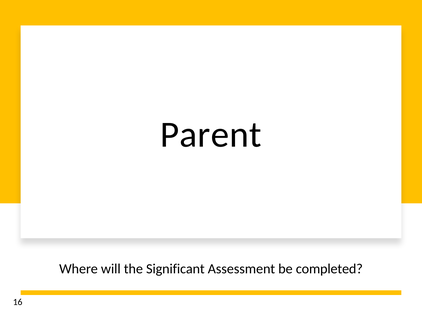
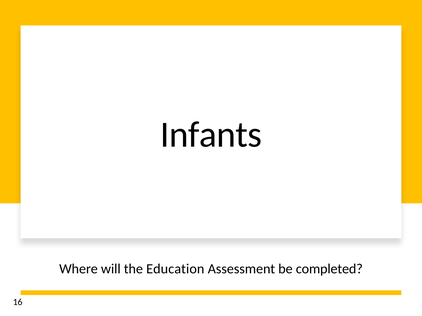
Parent: Parent -> Infants (211, 135)
Significant: Significant -> Education (175, 269)
